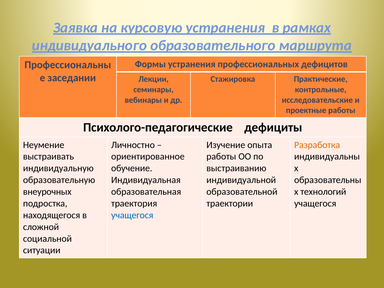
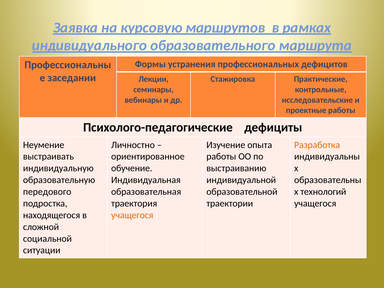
курсовую устранения: устранения -> маршрутов (225, 28)
внеурочных: внеурочных -> передового (47, 192)
учащегося colour: blue -> orange (132, 215)
